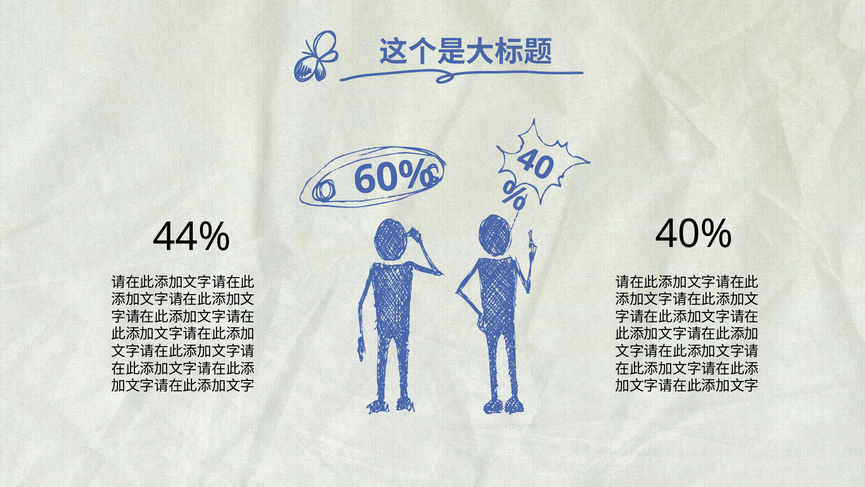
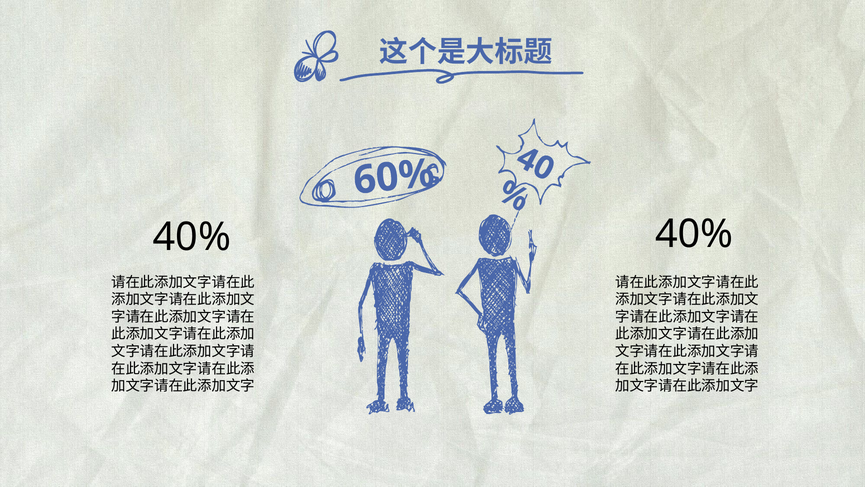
44%: 44% -> 40% (192, 237)
